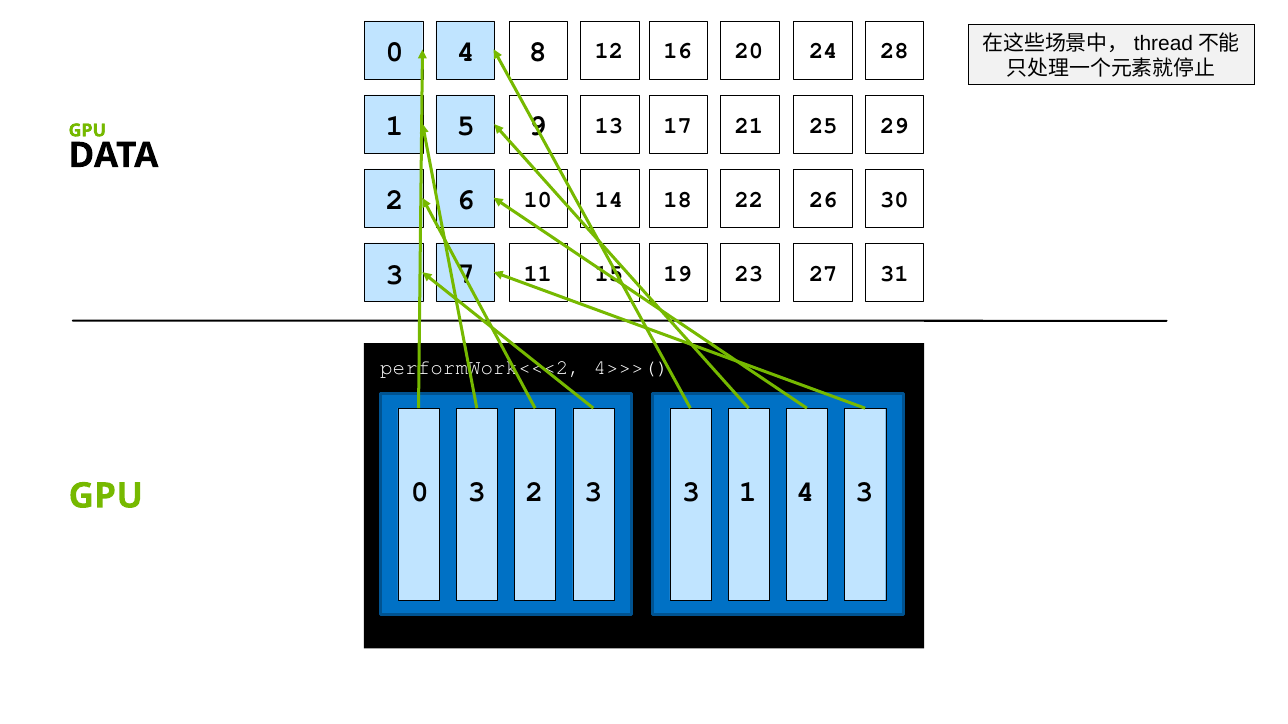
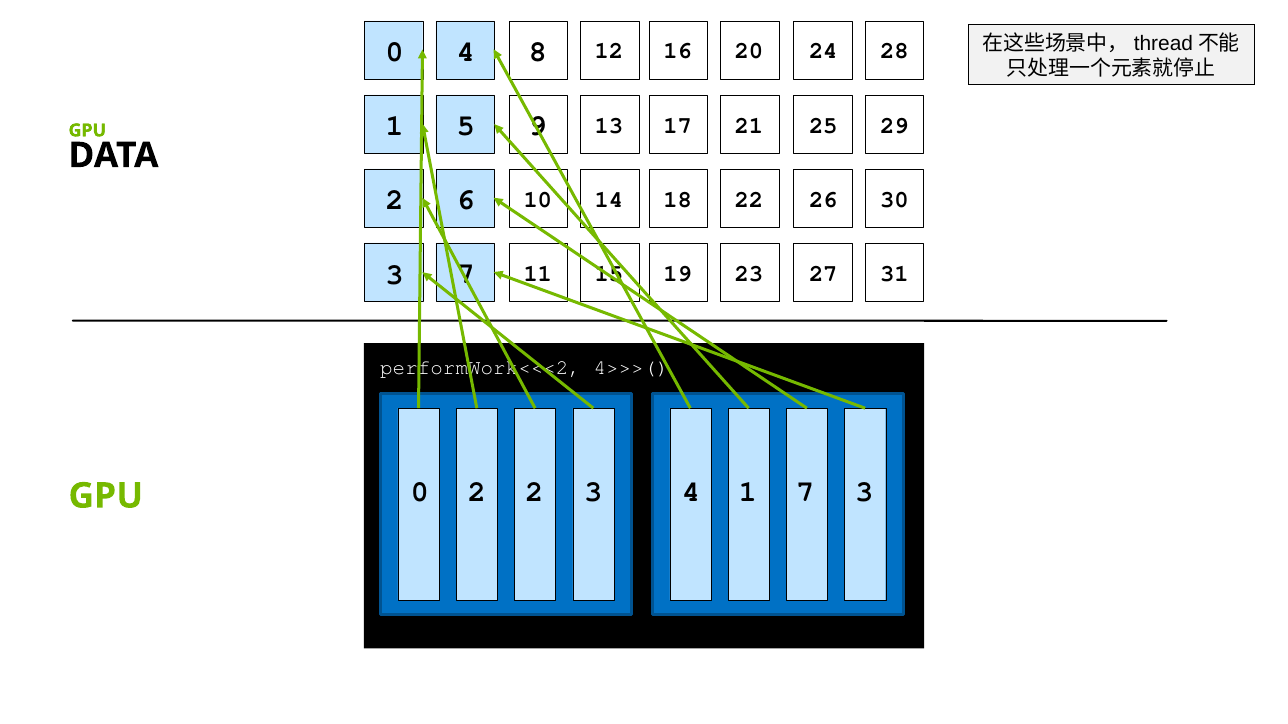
0 3: 3 -> 2 (477, 492)
3: 3 -> 4 (691, 492)
1 4: 4 -> 7 (805, 492)
